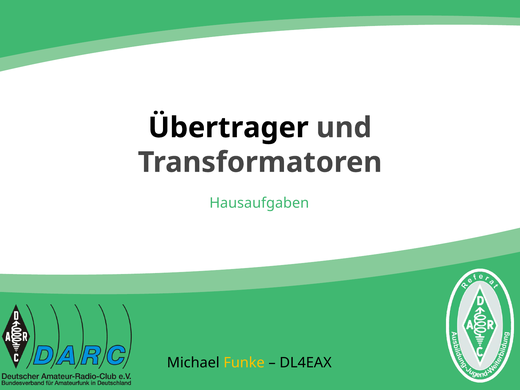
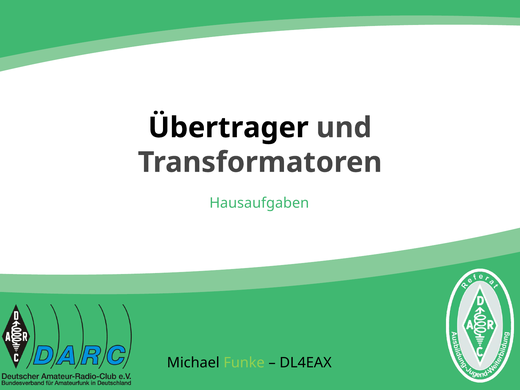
Funke colour: yellow -> light green (244, 363)
